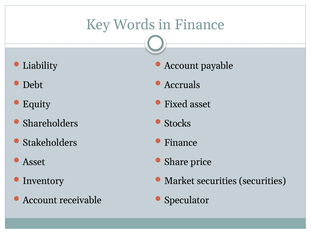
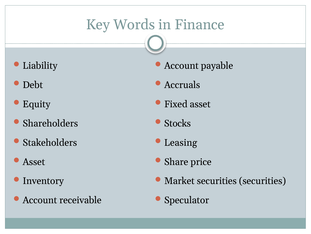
Finance: Finance -> Leasing (181, 142)
